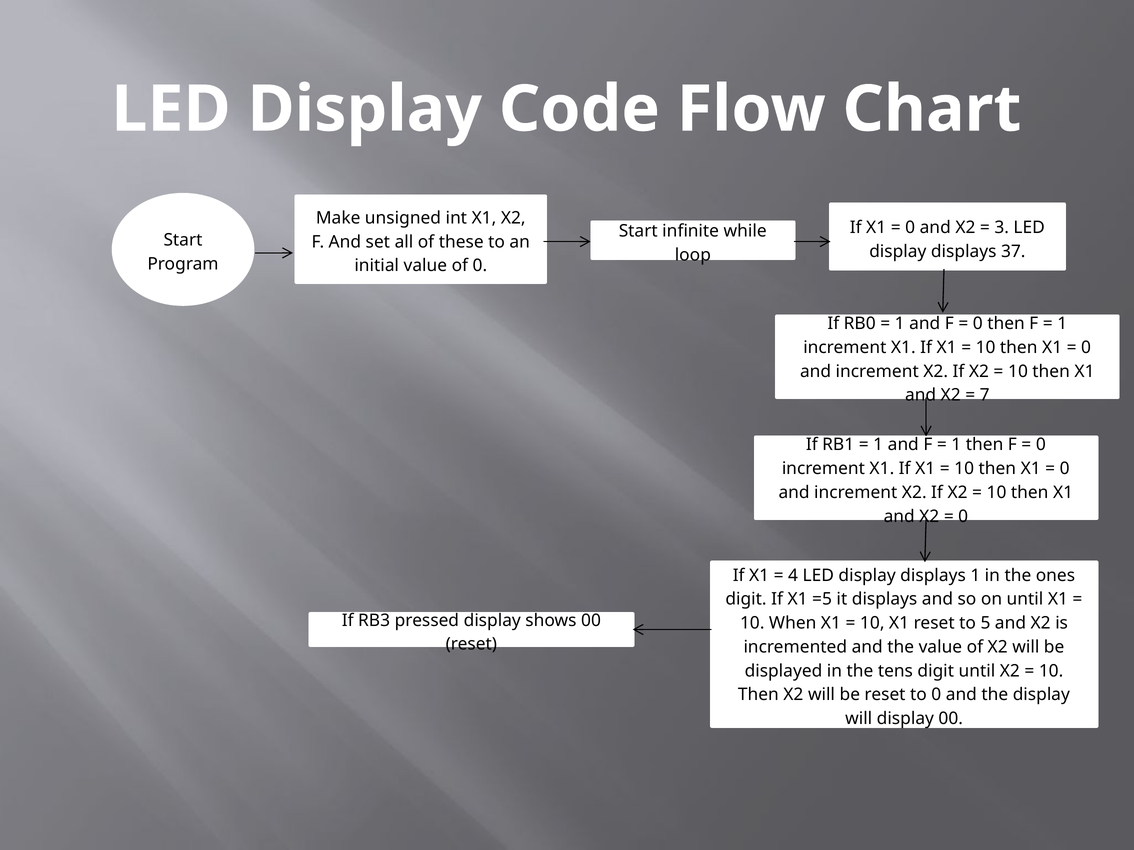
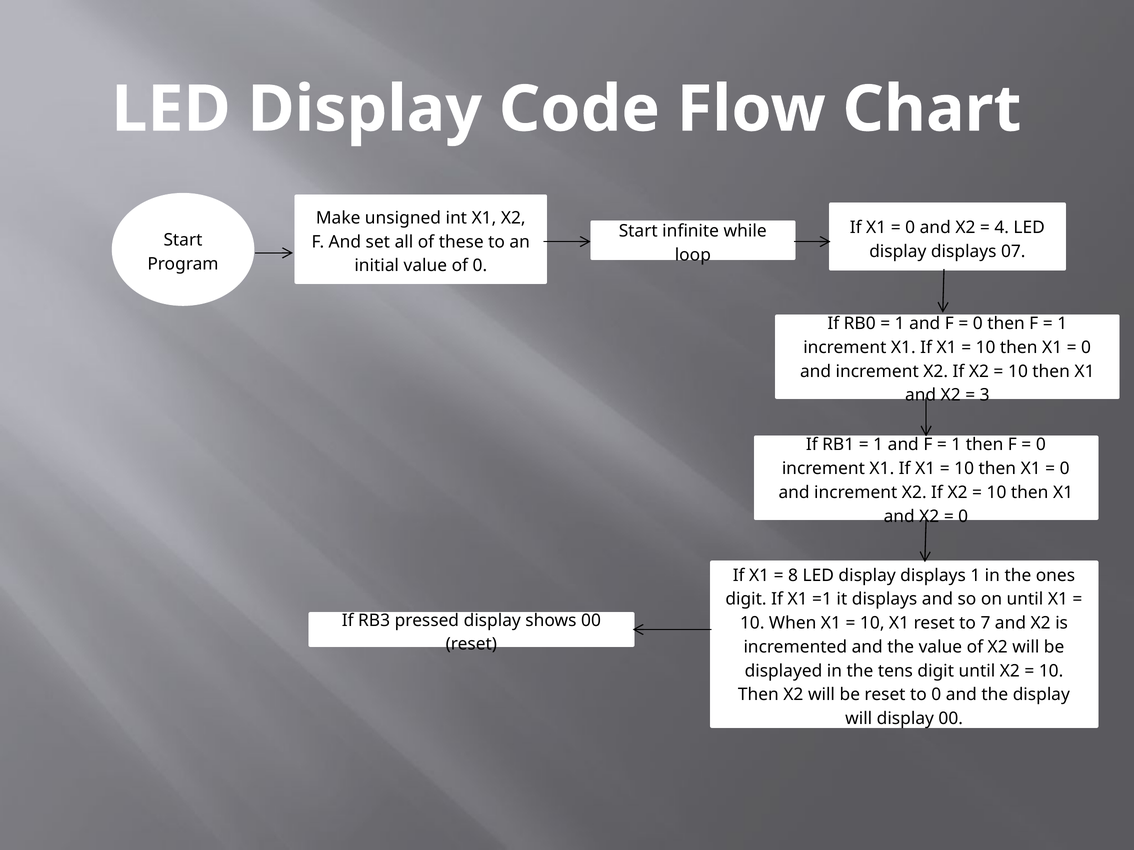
3: 3 -> 4 (1002, 228)
37: 37 -> 07 (1013, 251)
7: 7 -> 3 (985, 396)
4: 4 -> 8 (793, 576)
=5: =5 -> =1 (822, 600)
5: 5 -> 7 (985, 623)
